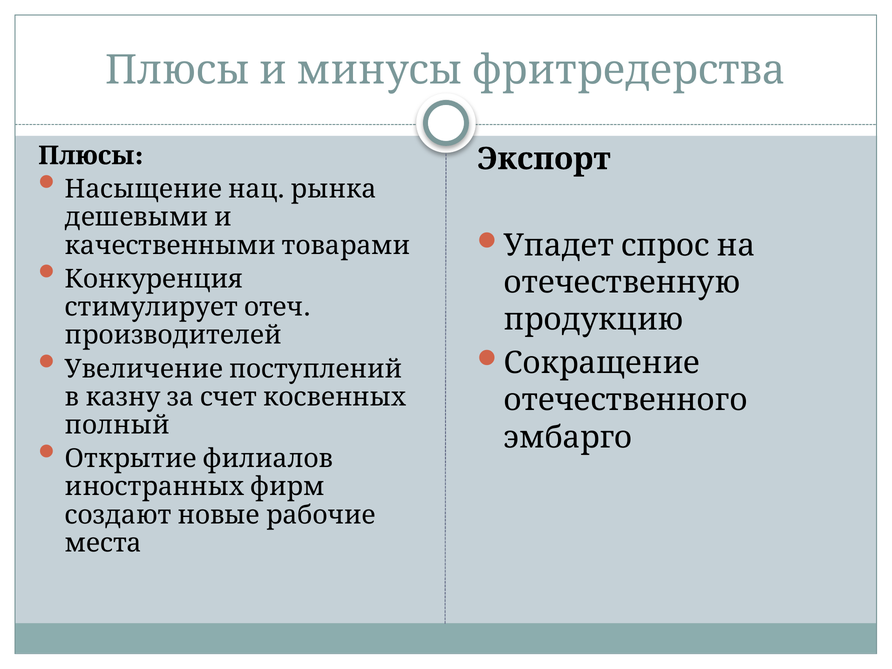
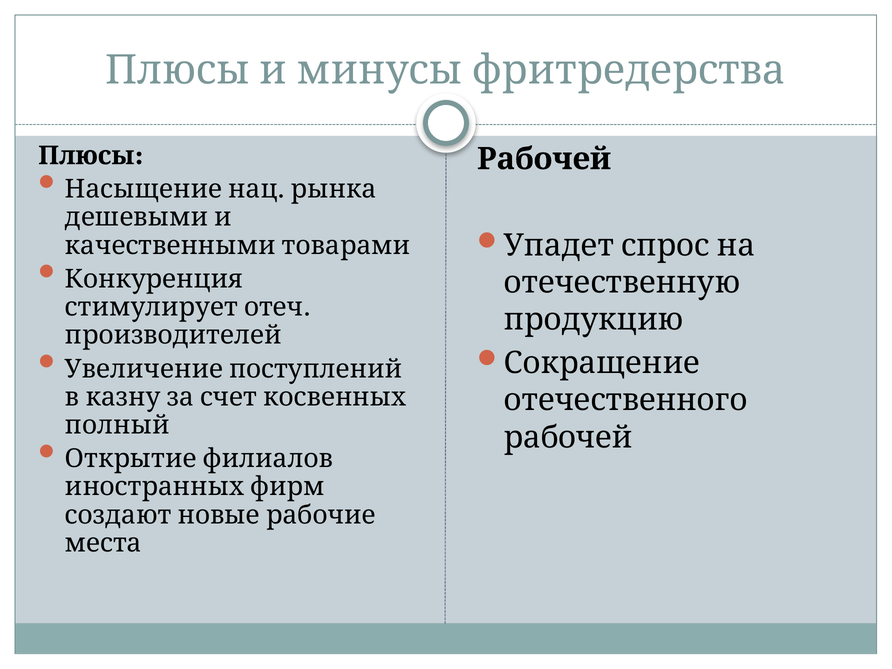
Экспорт: Экспорт -> Рабочей (544, 159)
эмбарго: эмбарго -> рабочей (568, 437)
